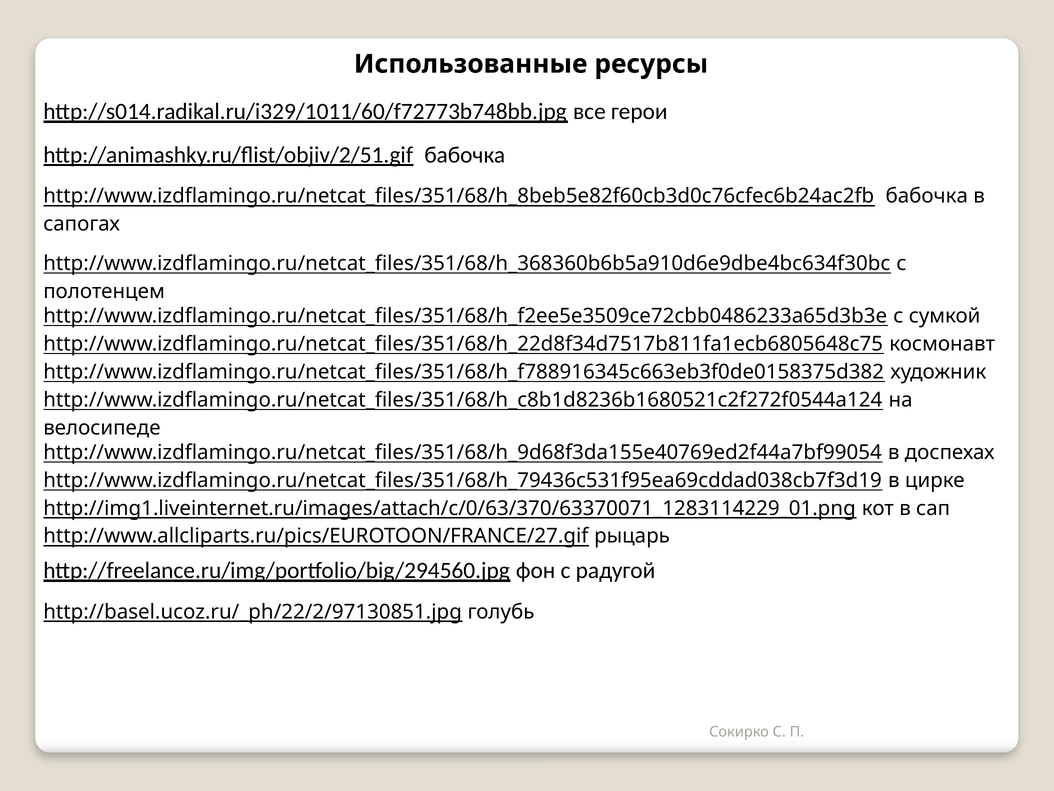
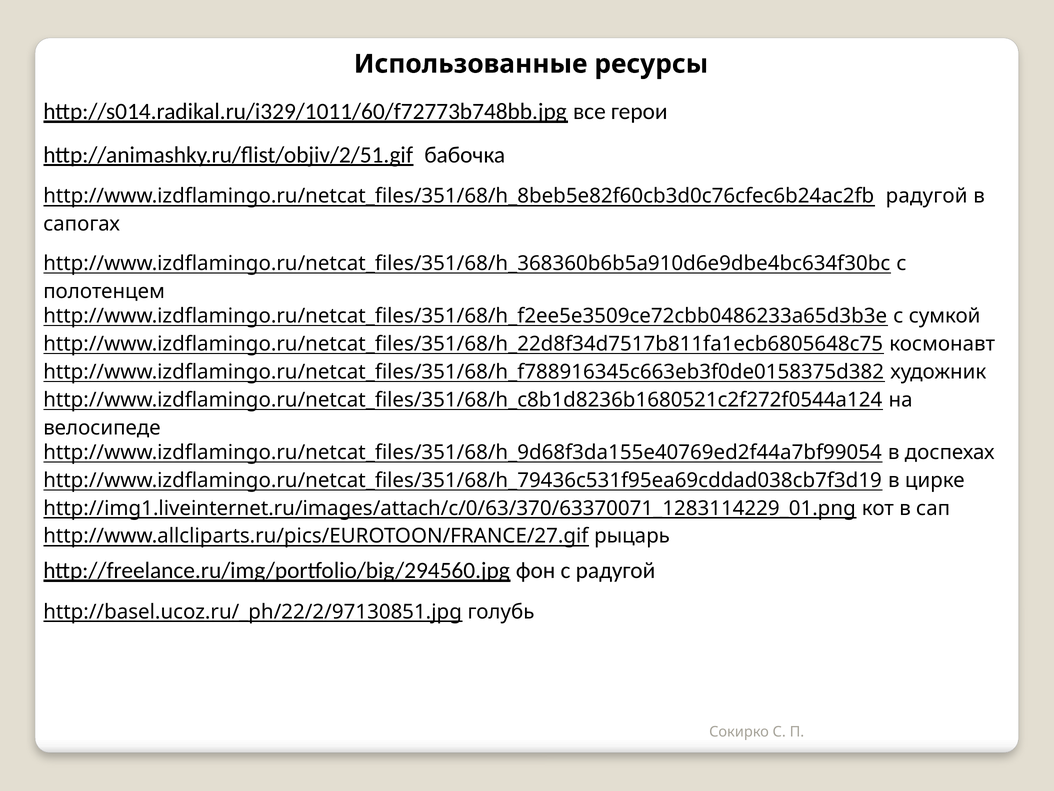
http://www.izdflamingo.ru/netcat_files/351/68/h_8beb5e82f60cb3d0c76cfec6b24ac2fb бабочка: бабочка -> радугой (927, 196)
